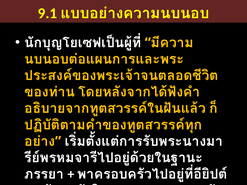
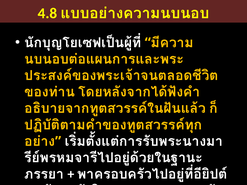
9.1: 9.1 -> 4.8 (47, 13)
